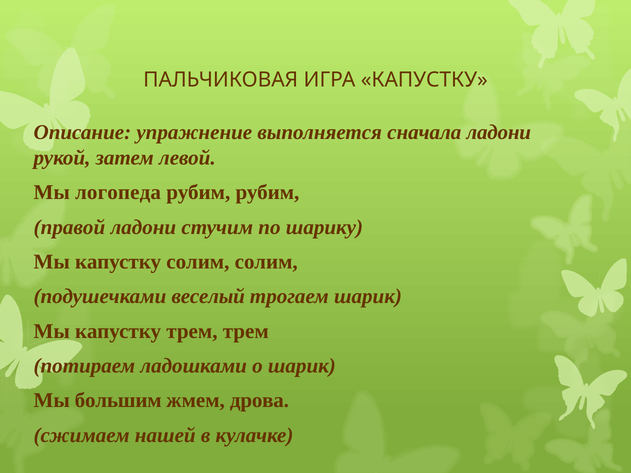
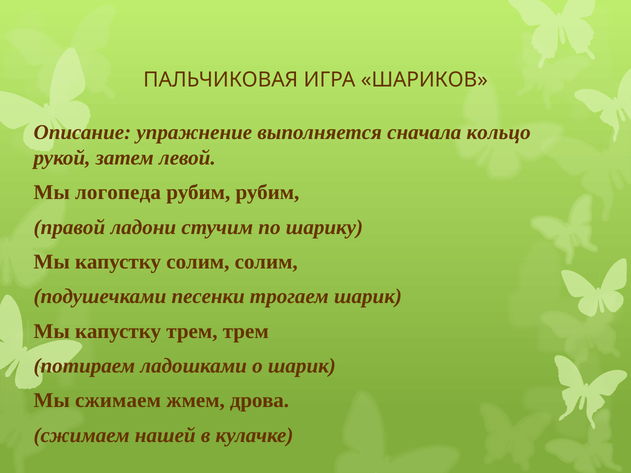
ИГРА КАПУСТКУ: КАПУСТКУ -> ШАРИКОВ (424, 80)
сначала ладони: ладони -> кольцо (499, 133)
веселый: веселый -> песенки (208, 297)
Мы большим: большим -> сжимаем (118, 401)
